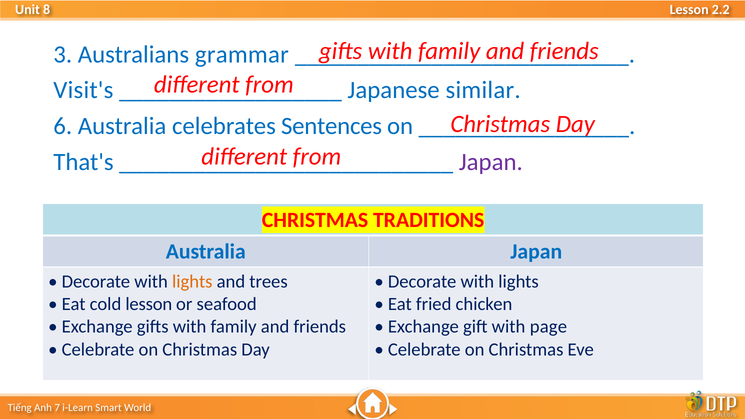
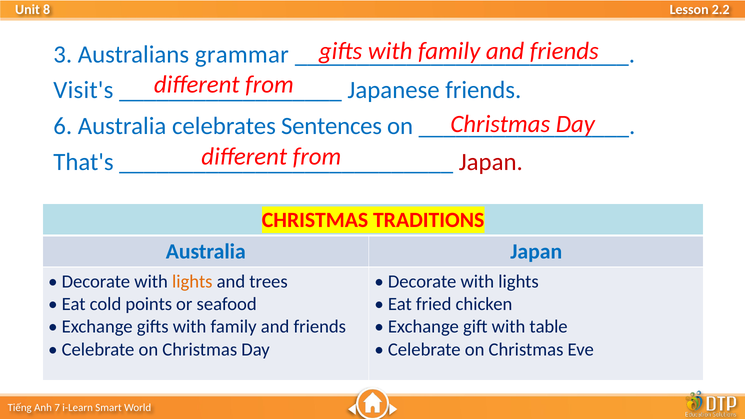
Japanese similar: similar -> friends (483, 90)
Japan colour: purple -> red (491, 162)
cold lesson: lesson -> points (149, 304)
page: page -> table (549, 327)
